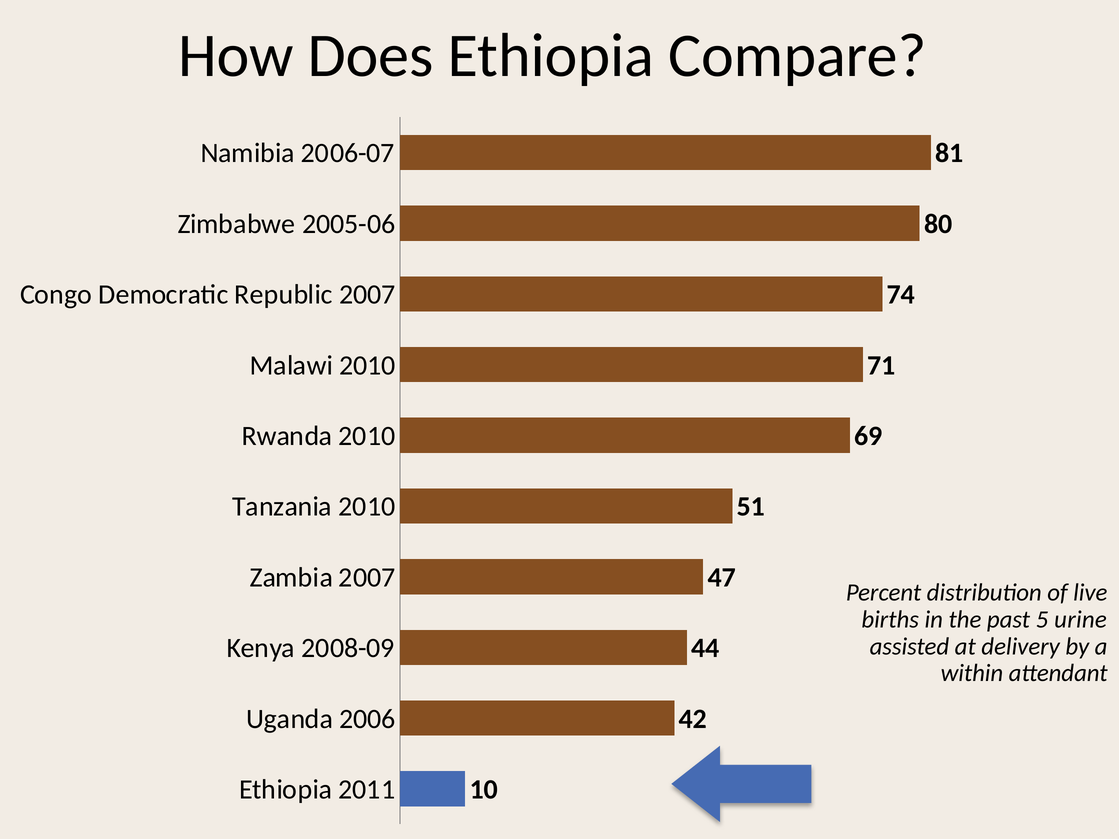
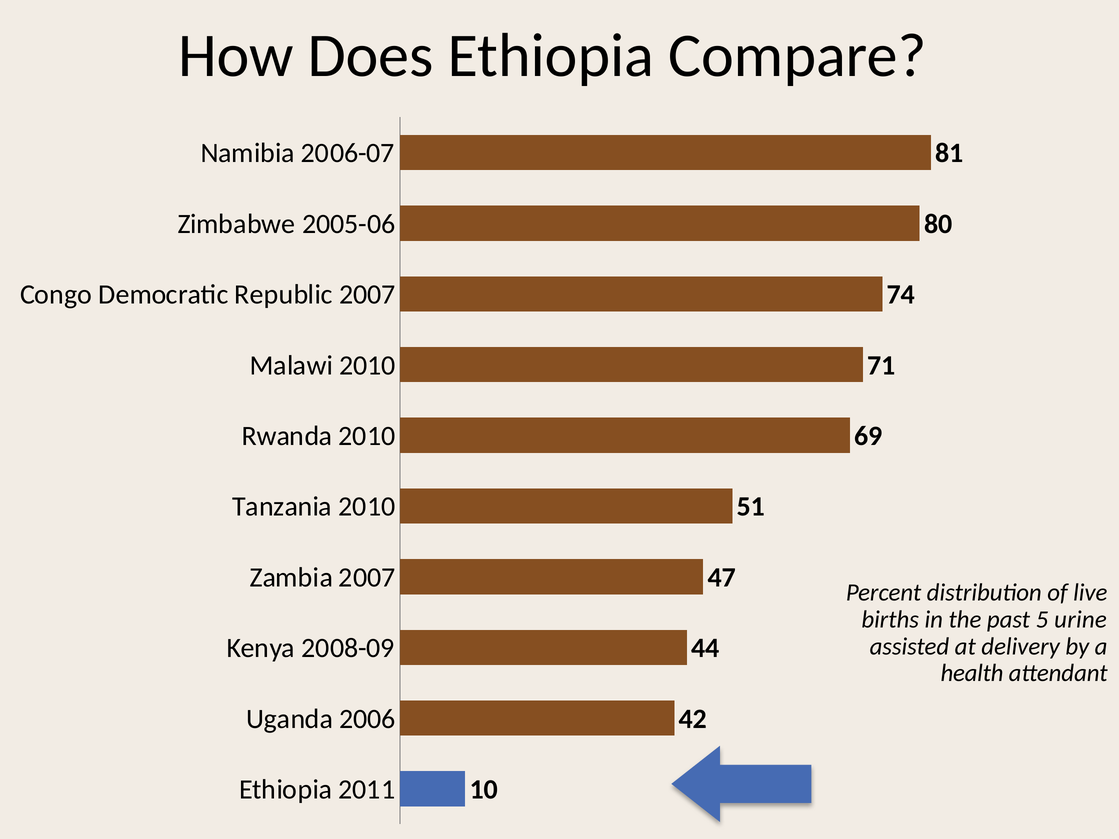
within: within -> health (972, 673)
